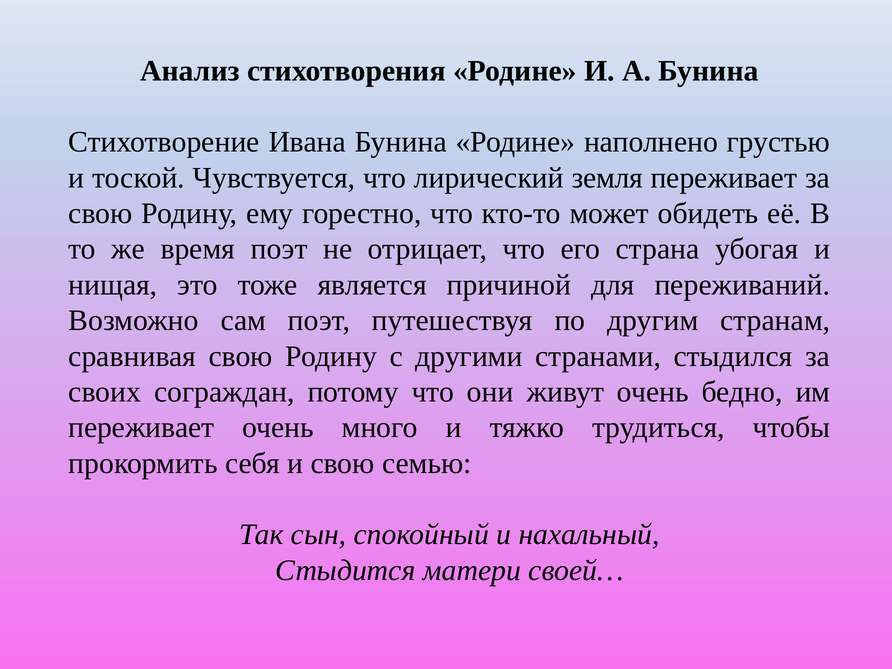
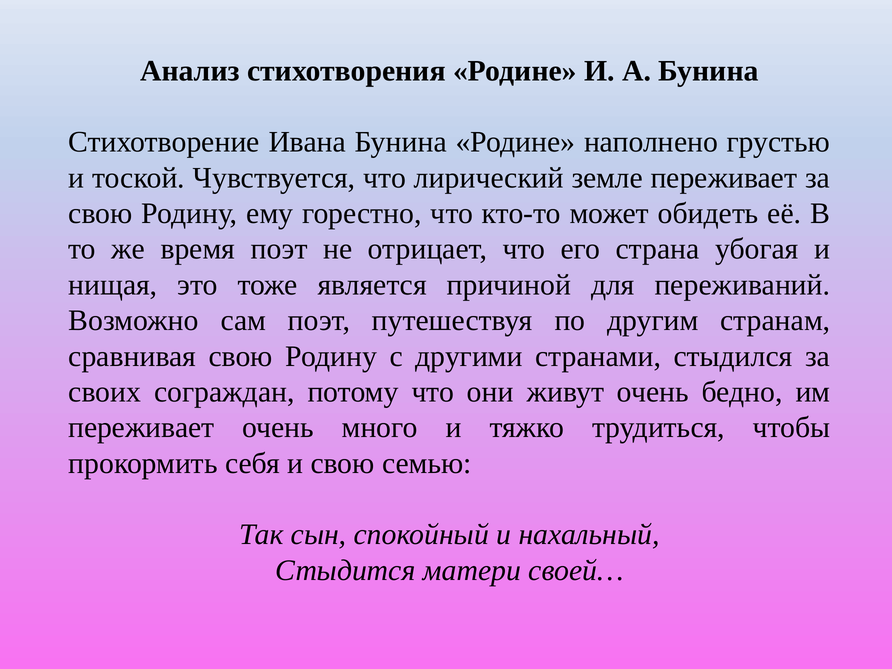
земля: земля -> земле (607, 178)
